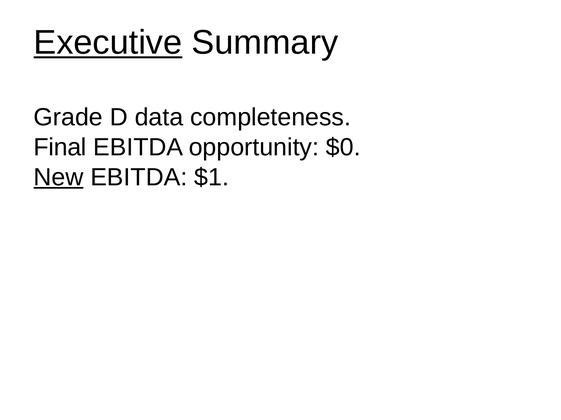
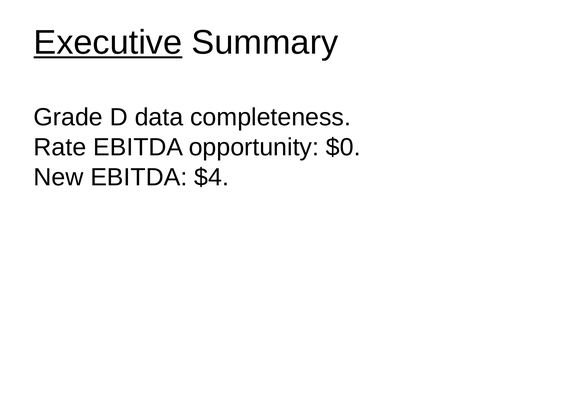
Final: Final -> Rate (60, 148)
New underline: present -> none (59, 177)
$1: $1 -> $4 (212, 177)
